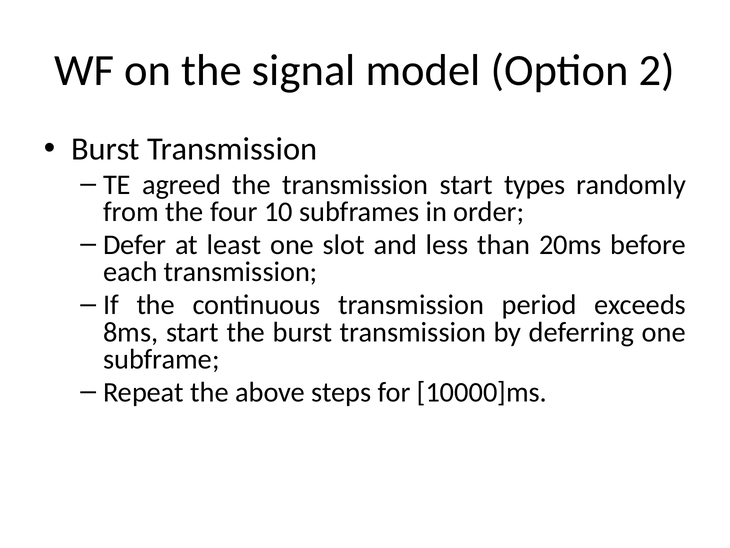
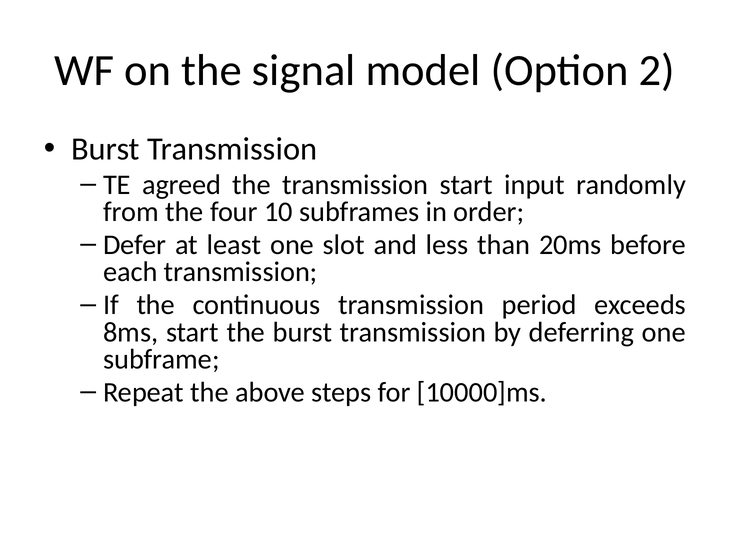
types: types -> input (535, 185)
